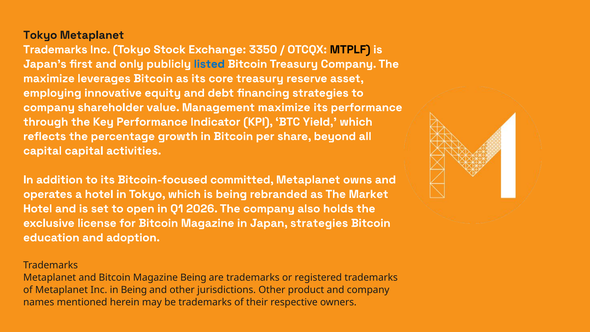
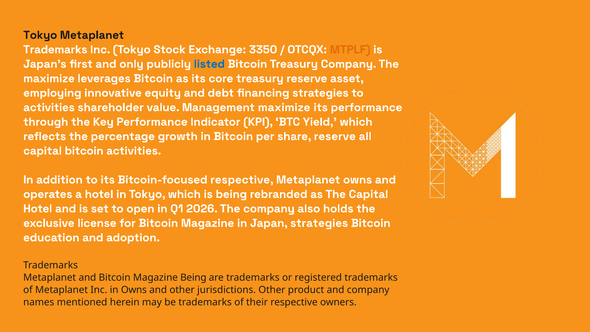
MTPLF colour: black -> orange (350, 49)
company: company -> activities (49, 107)
share beyond: beyond -> reserve (335, 136)
capital capital: capital -> bitcoin (84, 151)
Bitcoin-focused committed: committed -> respective (242, 180)
The Market: Market -> Capital (369, 194)
in Being: Being -> Owns (134, 290)
